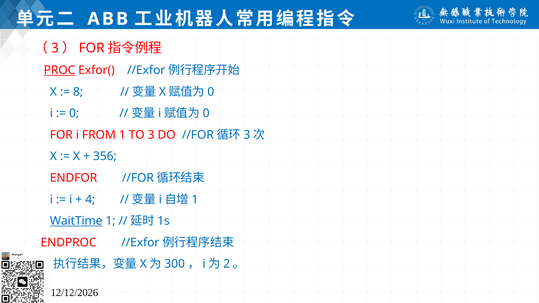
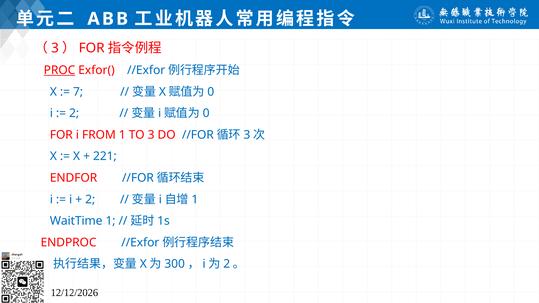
8: 8 -> 7 (78, 92)
0: 0 -> 2 (74, 113)
356: 356 -> 221 (105, 156)
4: 4 -> 2 (90, 200)
WaitTime underline: present -> none (76, 221)
